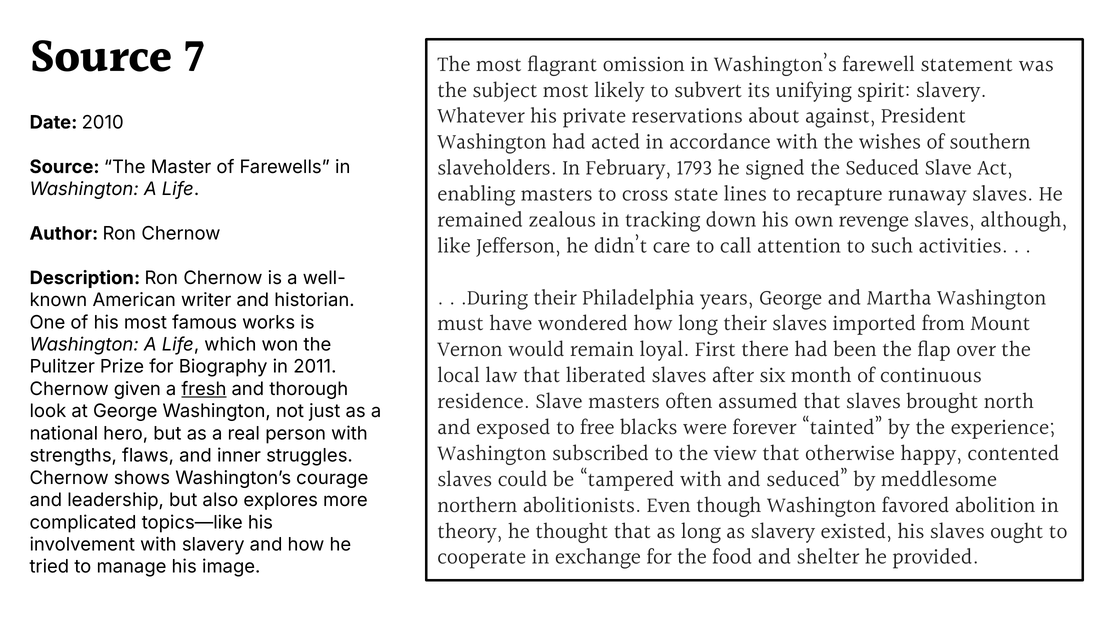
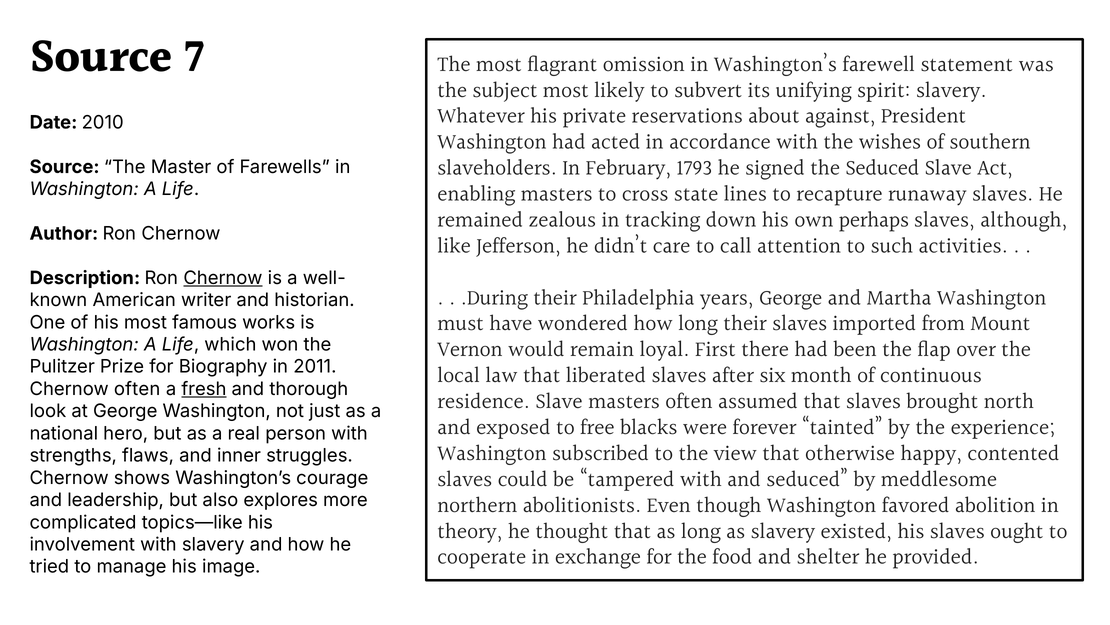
revenge: revenge -> perhaps (874, 220)
Chernow underline: none -> present (223, 278)
Chernow given: given -> often (137, 389)
